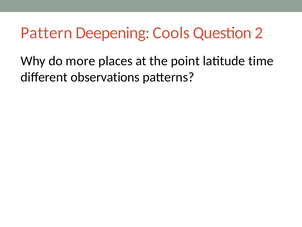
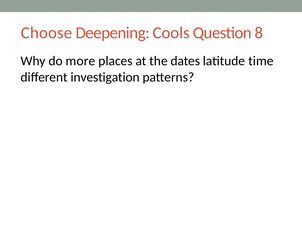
Pattern: Pattern -> Choose (47, 33)
2: 2 -> 8 (259, 33)
point: point -> dates (185, 61)
observations: observations -> investigation (105, 77)
